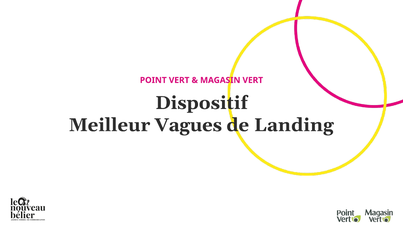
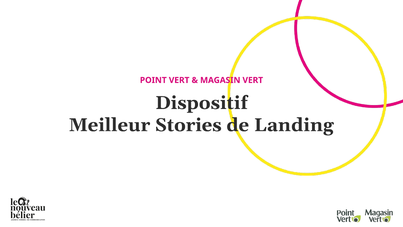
Vagues: Vagues -> Stories (188, 125)
